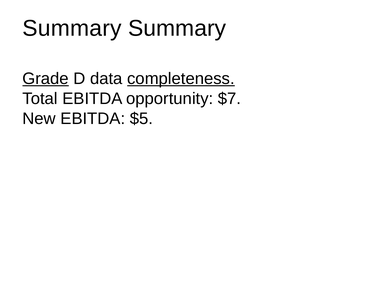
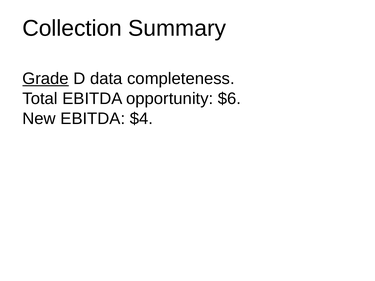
Summary: Summary -> Collection (72, 28)
completeness underline: present -> none (181, 79)
$7: $7 -> $6 (229, 99)
$5: $5 -> $4 (141, 119)
